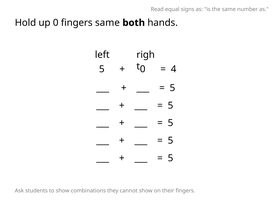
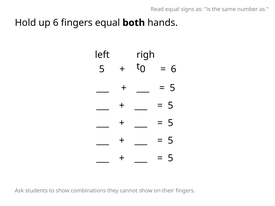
up 0: 0 -> 6 (56, 23)
fingers same: same -> equal (108, 23)
4: 4 -> 6 (174, 69)
